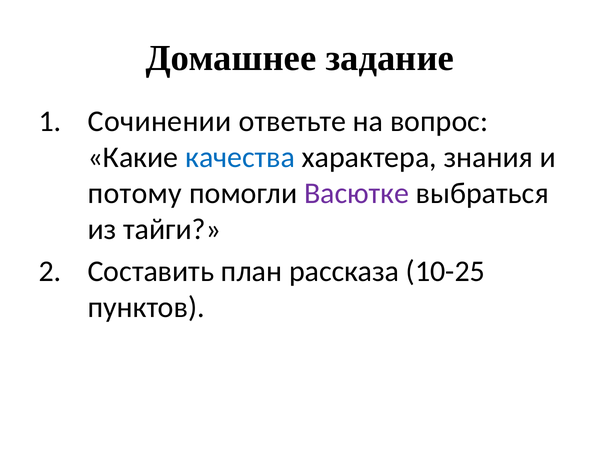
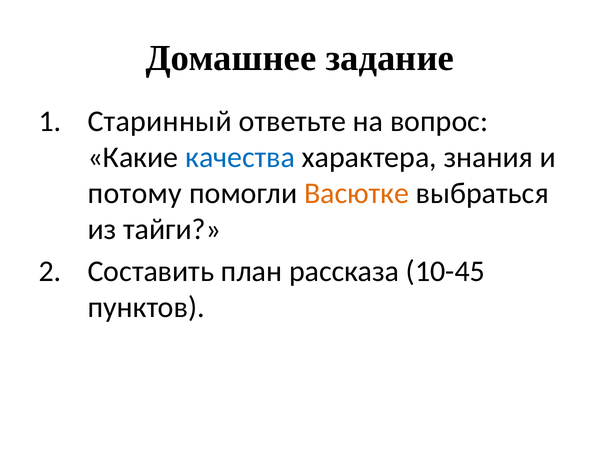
Сочинении: Сочинении -> Старинный (160, 122)
Васютке colour: purple -> orange (357, 194)
10-25: 10-25 -> 10-45 (445, 272)
